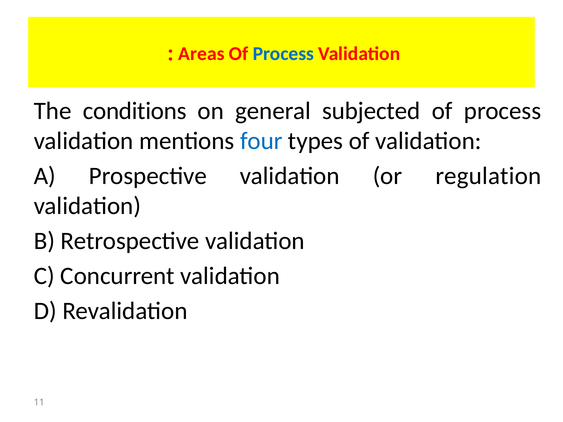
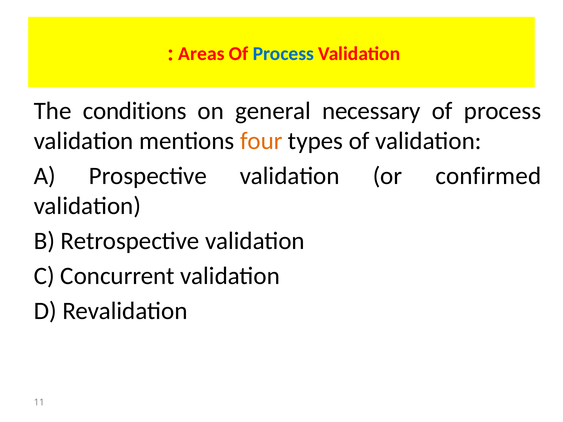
subjected: subjected -> necessary (371, 111)
four colour: blue -> orange (261, 141)
regulation: regulation -> confirmed (488, 176)
